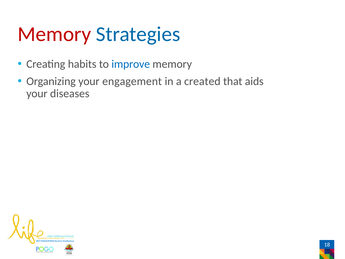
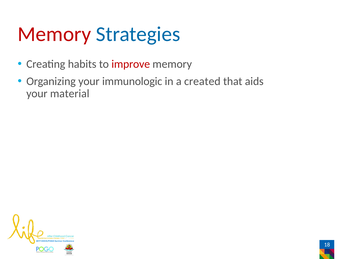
improve colour: blue -> red (131, 64)
engagement: engagement -> immunologic (132, 81)
diseases: diseases -> material (70, 94)
